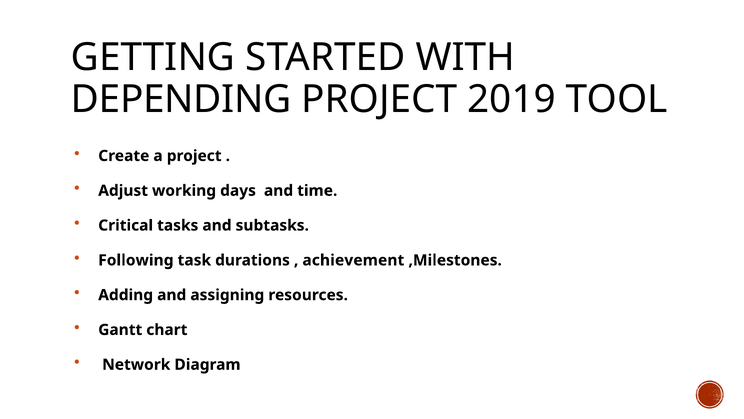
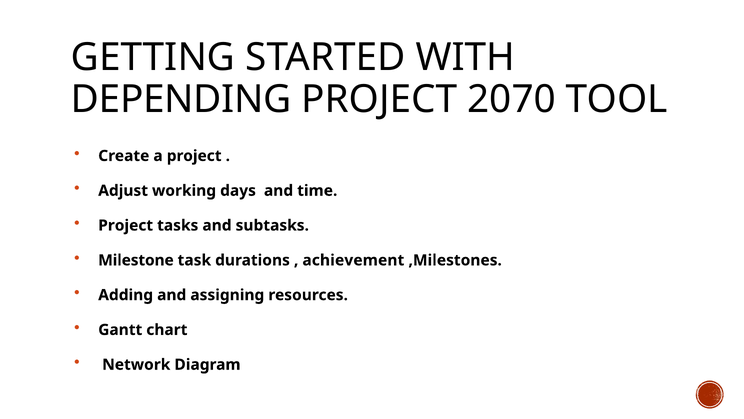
2019: 2019 -> 2070 (512, 99)
Critical: Critical -> Project (126, 225)
Following: Following -> Milestone (136, 260)
